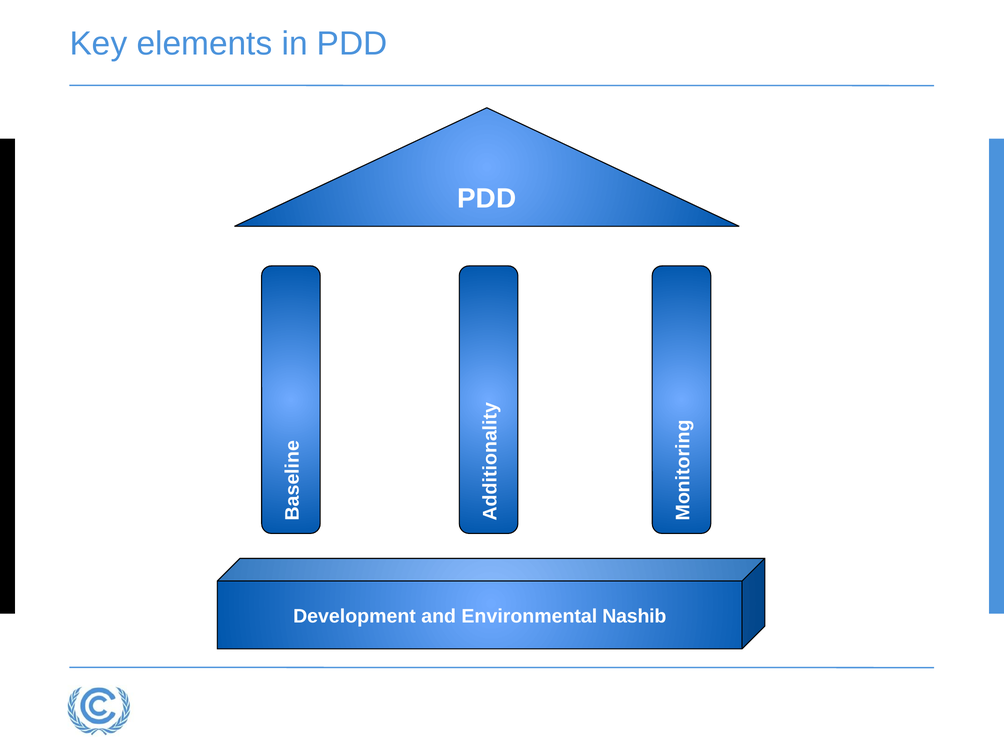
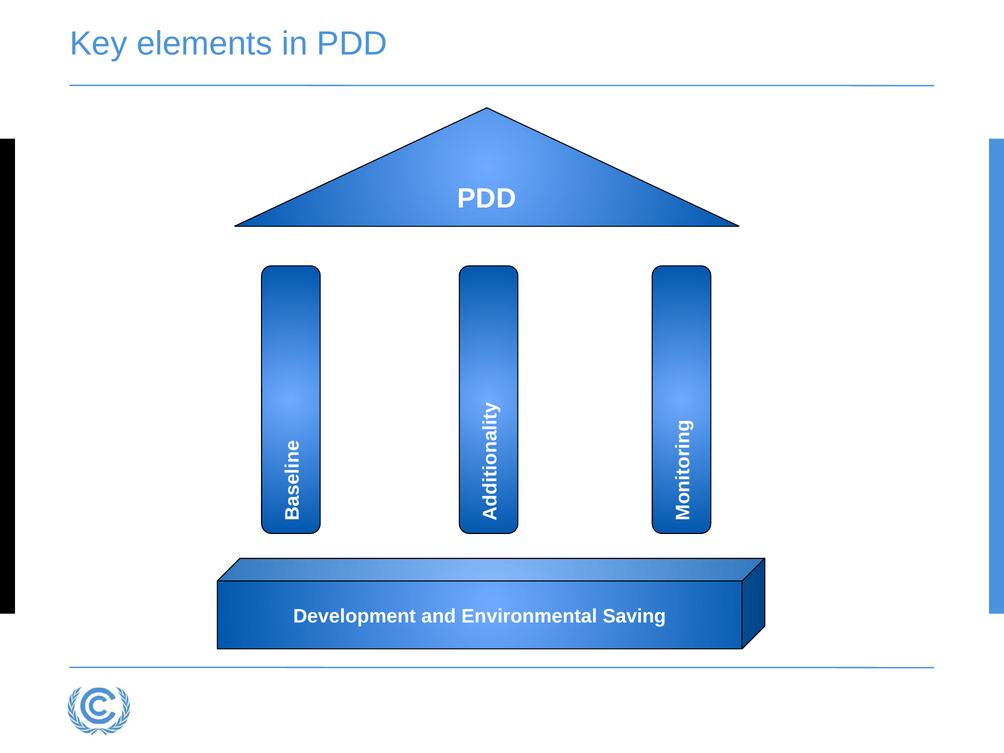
Nashib: Nashib -> Saving (634, 616)
